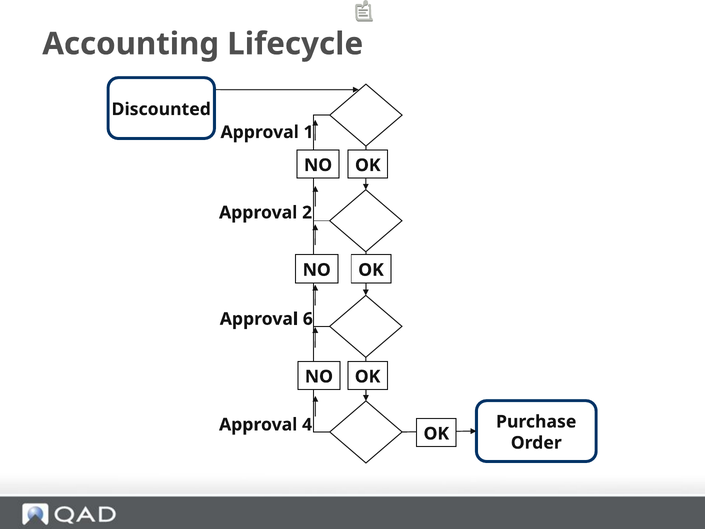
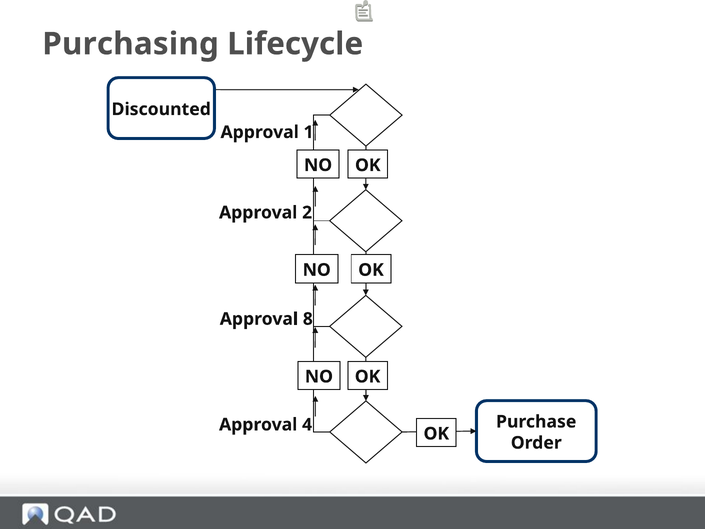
Accounting: Accounting -> Purchasing (131, 44)
6: 6 -> 8 (308, 319)
